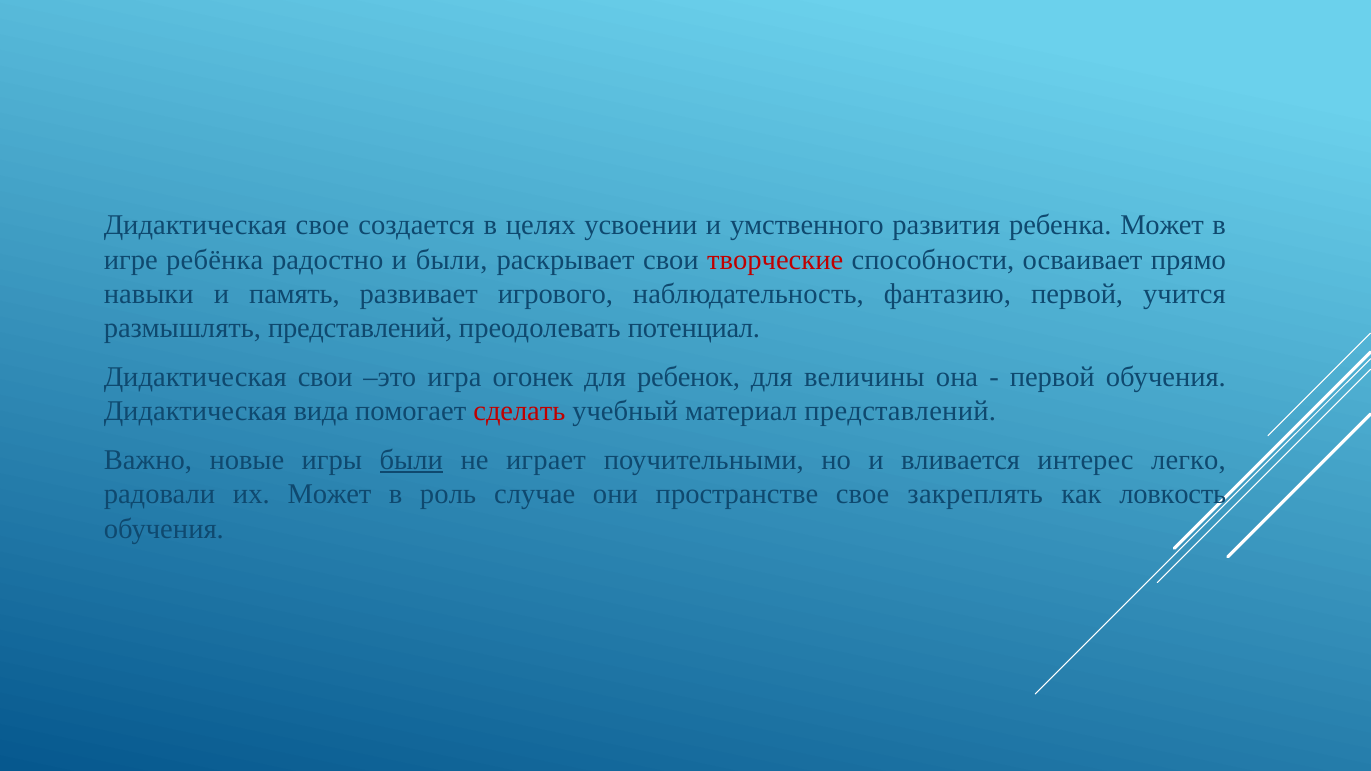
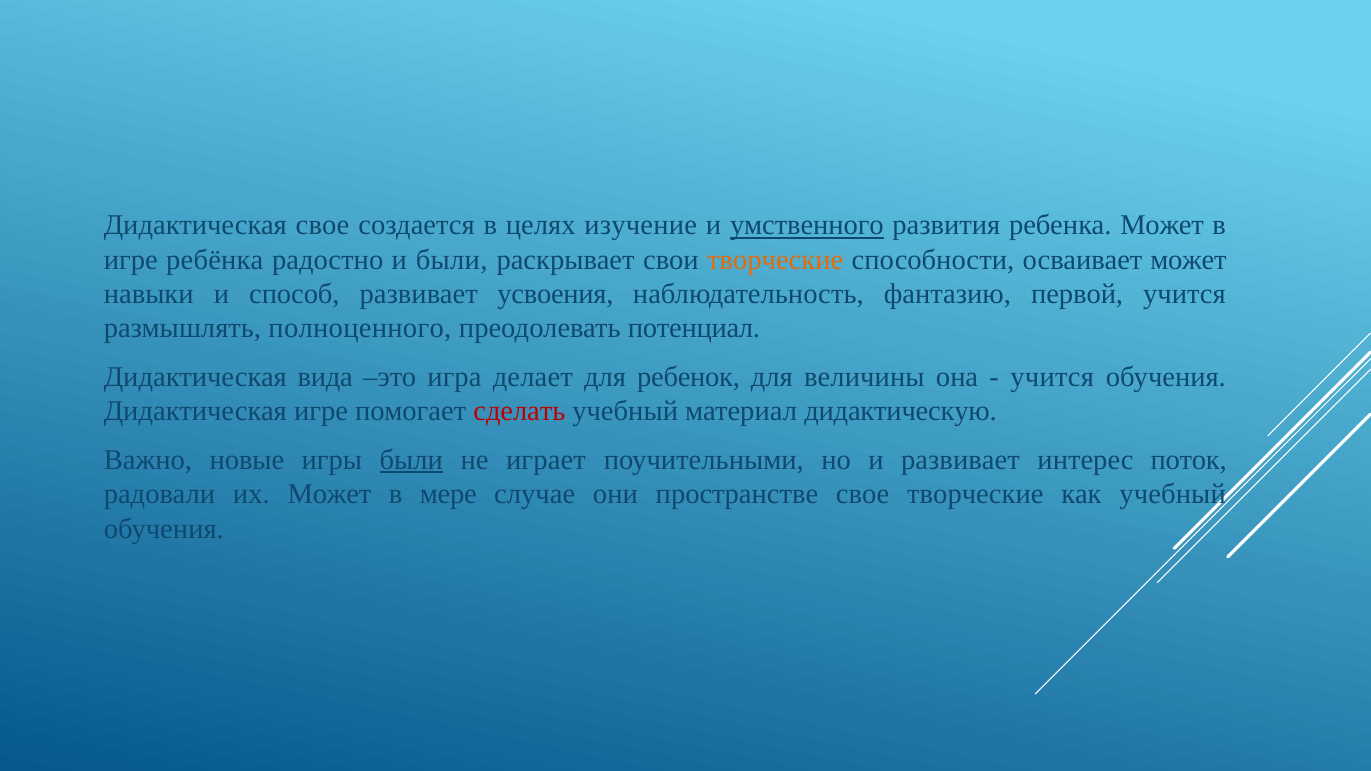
усвоении: усвоении -> изучение (641, 226)
умственного underline: none -> present (807, 226)
творческие colour: red -> orange (775, 260)
осваивает прямо: прямо -> может (1188, 260)
память: память -> способ (294, 294)
игрового: игрового -> усвоения (555, 294)
размышлять представлений: представлений -> полноценного (360, 329)
Дидактическая свои: свои -> вида (325, 377)
огонек: огонек -> делает (533, 377)
первой: первой -> учится (1052, 377)
Дидактическая вида: вида -> игре (321, 411)
материал представлений: представлений -> дидактическую (900, 411)
и вливается: вливается -> развивает (960, 460)
легко: легко -> поток (1189, 460)
роль: роль -> мере (448, 494)
свое закреплять: закреплять -> творческие (975, 494)
как ловкость: ловкость -> учебный (1173, 494)
